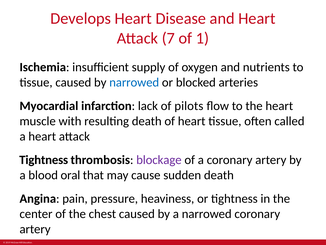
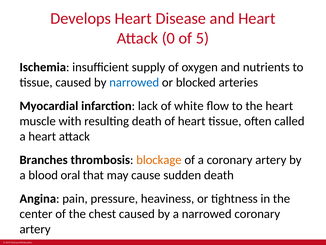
7: 7 -> 0 (168, 38)
1: 1 -> 5 (202, 38)
pilots: pilots -> white (189, 106)
Tightness: Tightness -> Branches (44, 160)
blockage colour: purple -> orange (159, 160)
